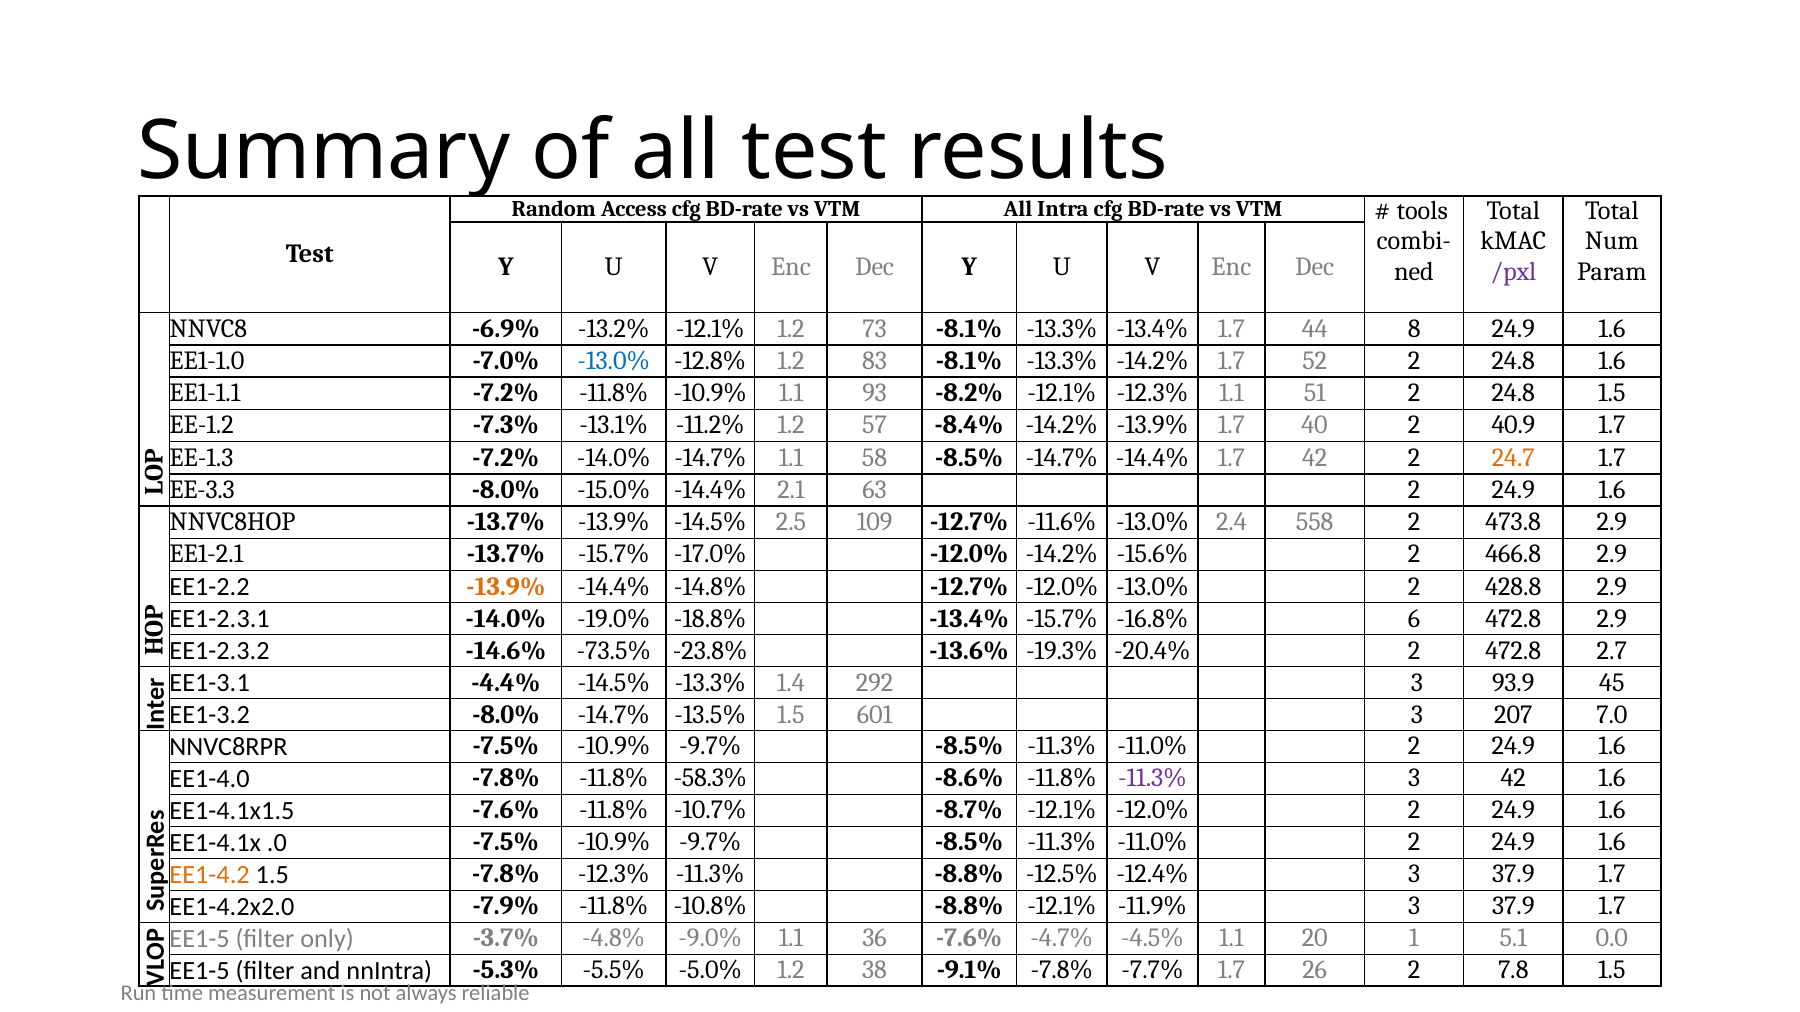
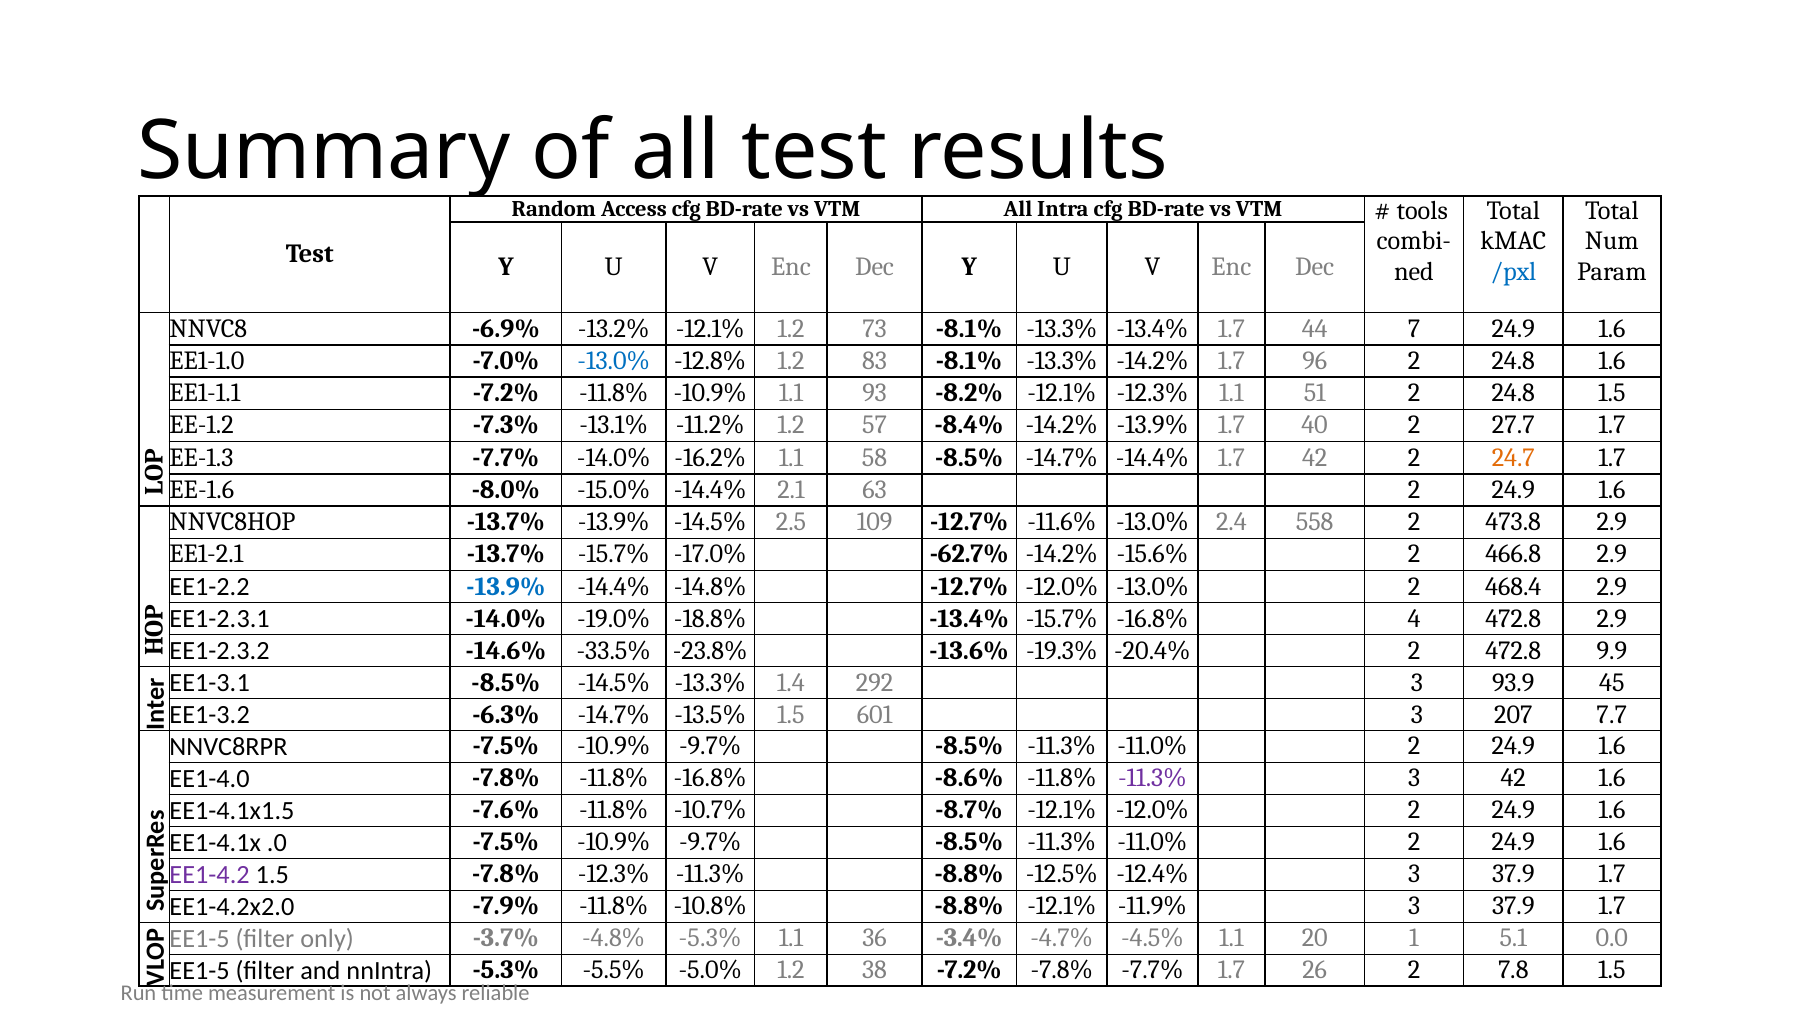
/pxl colour: purple -> blue (1513, 272)
8: 8 -> 7 (1414, 329)
52: 52 -> 96 (1315, 361)
40.9: 40.9 -> 27.7 (1513, 426)
EE-1.3 -7.2%: -7.2% -> -7.7% (506, 458)
-14.0% -14.7%: -14.7% -> -16.2% (710, 458)
EE-3.3: EE-3.3 -> EE-1.6 (202, 490)
-17.0% -12.0%: -12.0% -> -62.7% (969, 555)
-13.9% colour: orange -> blue (506, 587)
428.8: 428.8 -> 468.4 (1513, 587)
6: 6 -> 4 (1414, 619)
-73.5%: -73.5% -> -33.5% (614, 651)
2.7: 2.7 -> 9.9 (1612, 651)
EE1-3.1 -4.4%: -4.4% -> -8.5% (506, 683)
EE1-3.2 -8.0%: -8.0% -> -6.3% (506, 715)
7.0: 7.0 -> 7.7 (1612, 715)
-11.8% -58.3%: -58.3% -> -16.8% (710, 779)
EE1-4.2 colour: orange -> purple (210, 875)
-4.8% -9.0%: -9.0% -> -5.3% (710, 939)
36 -7.6%: -7.6% -> -3.4% (969, 939)
38 -9.1%: -9.1% -> -7.2% (969, 971)
